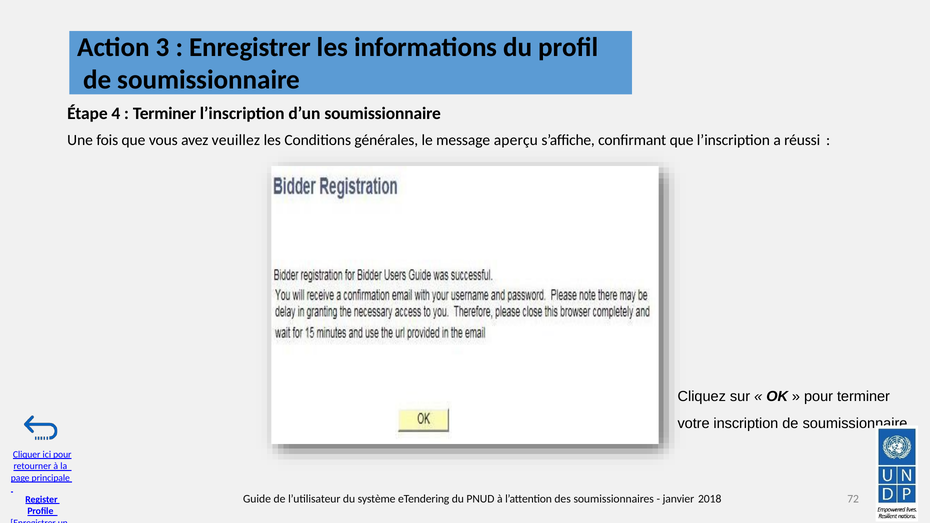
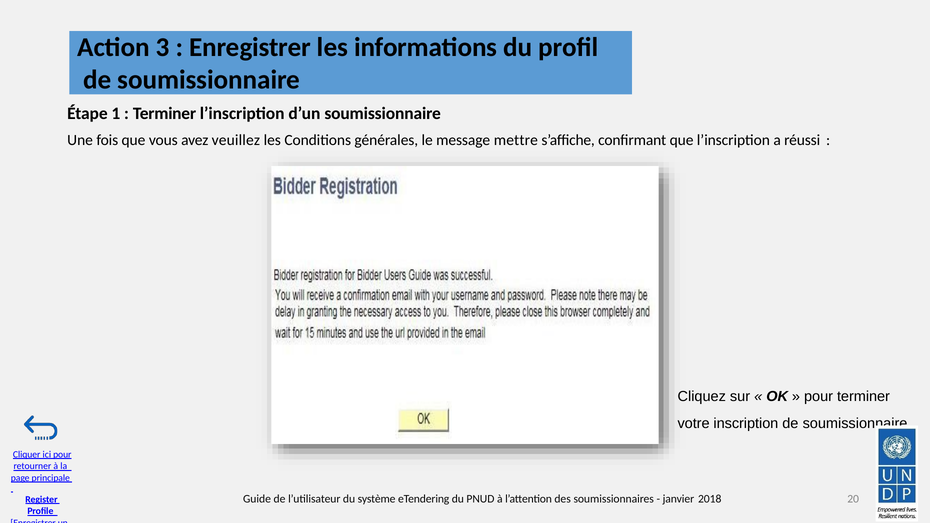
4: 4 -> 1 (116, 114)
aperçu: aperçu -> mettre (516, 140)
72: 72 -> 20 (853, 499)
